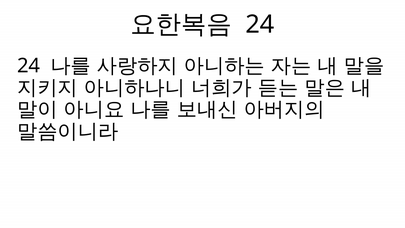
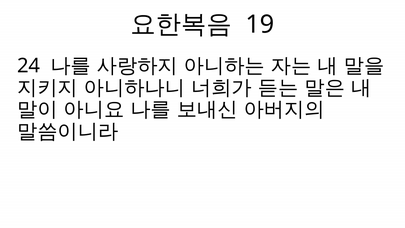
24: 24 -> 19 (260, 24)
